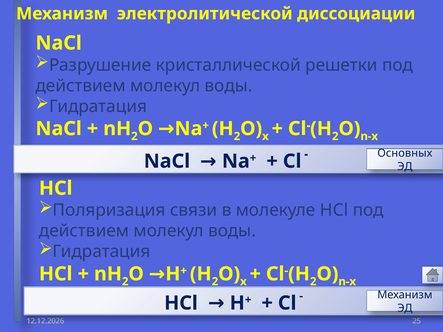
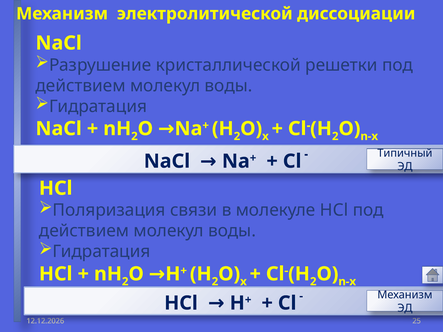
Основных: Основных -> Типичный (405, 153)
